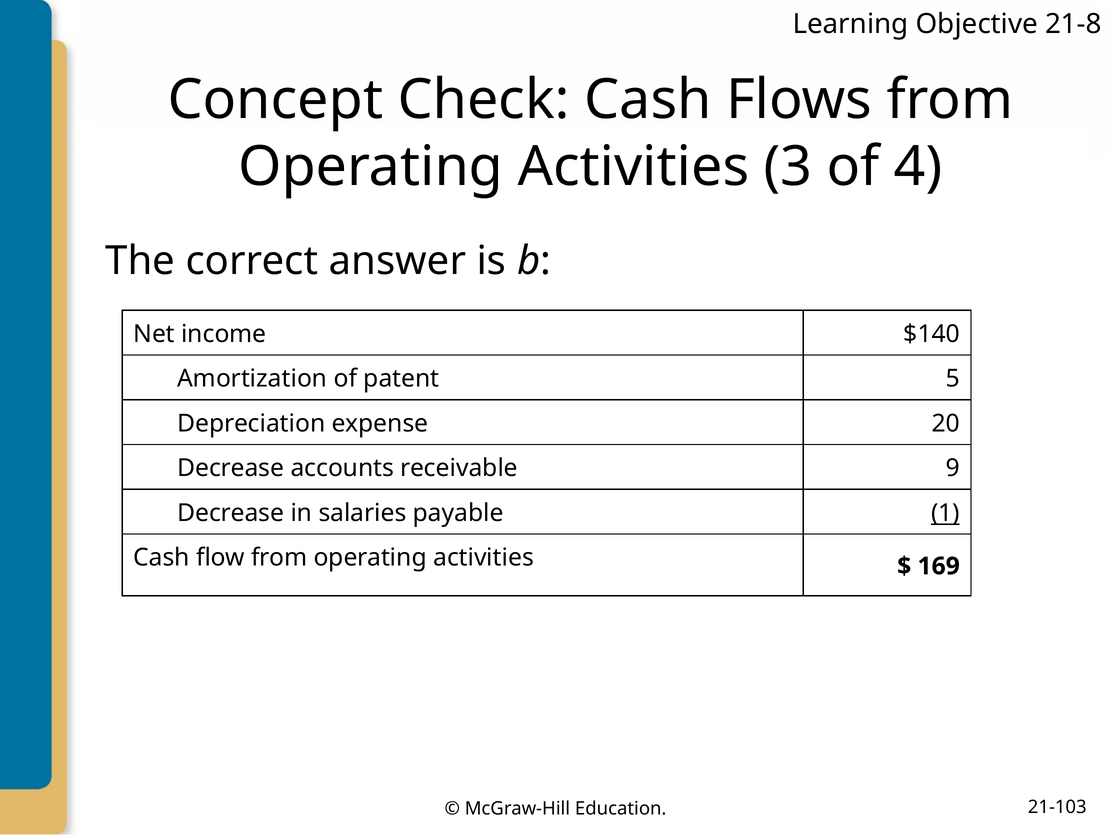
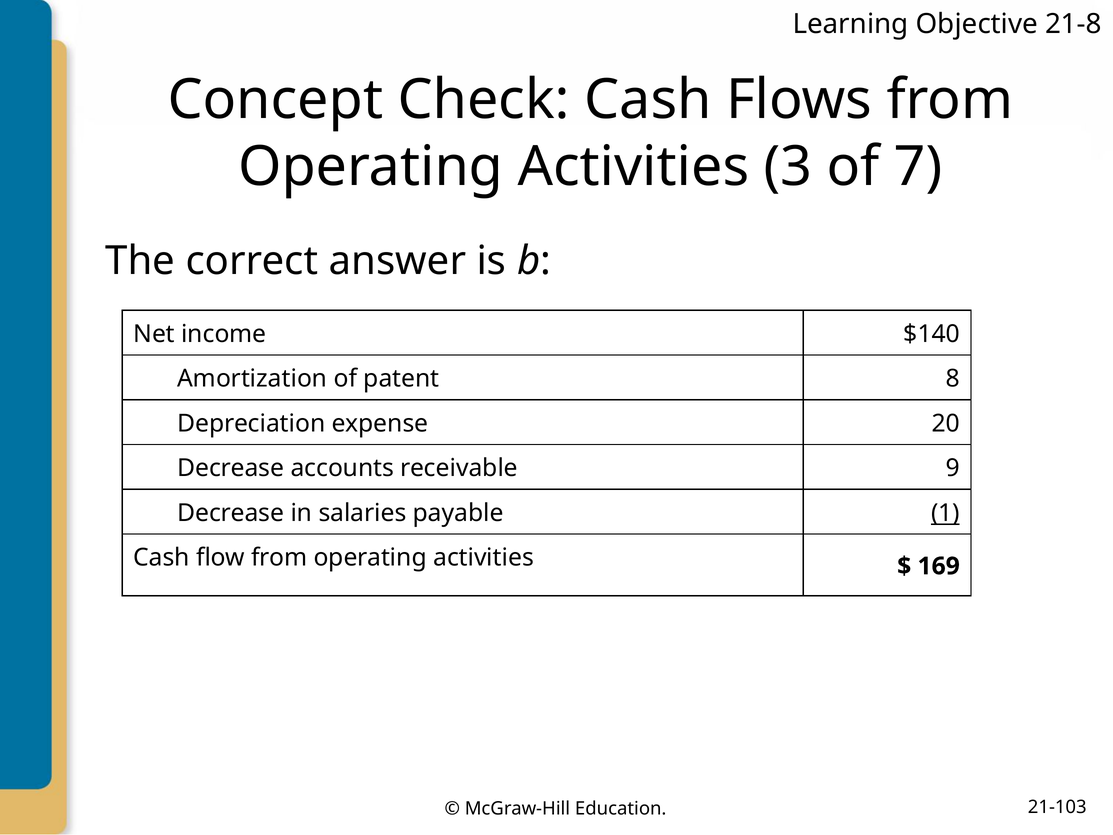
4: 4 -> 7 (918, 167)
5: 5 -> 8 (953, 379)
